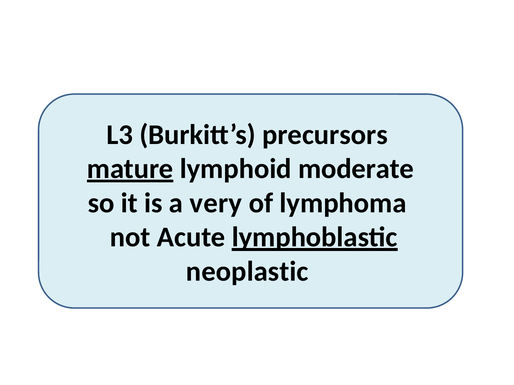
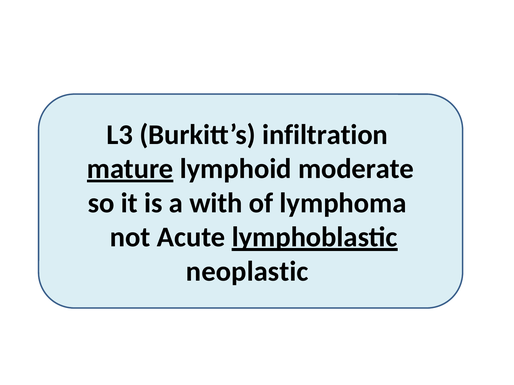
precursors: precursors -> infiltration (325, 135)
very: very -> with (216, 203)
